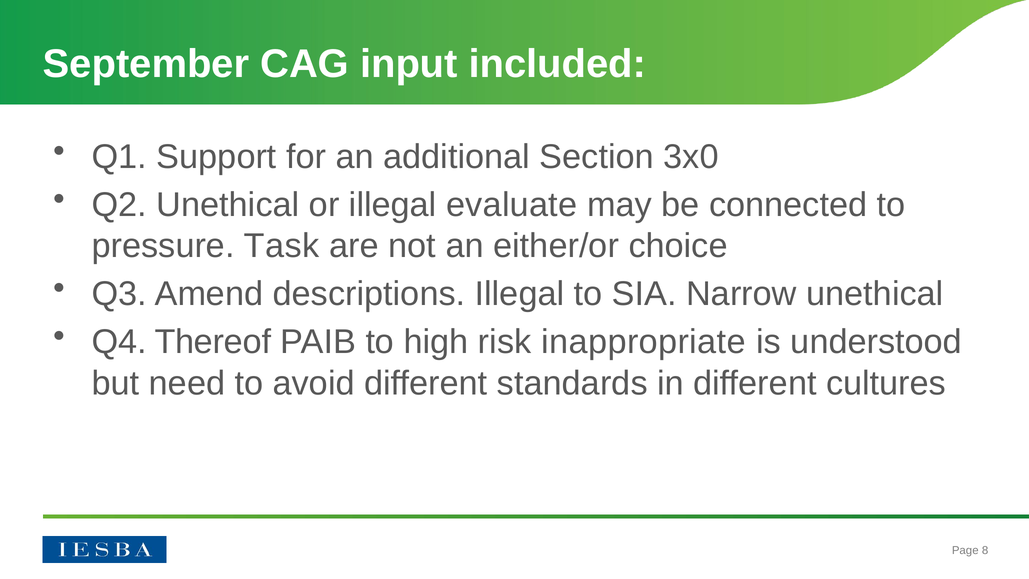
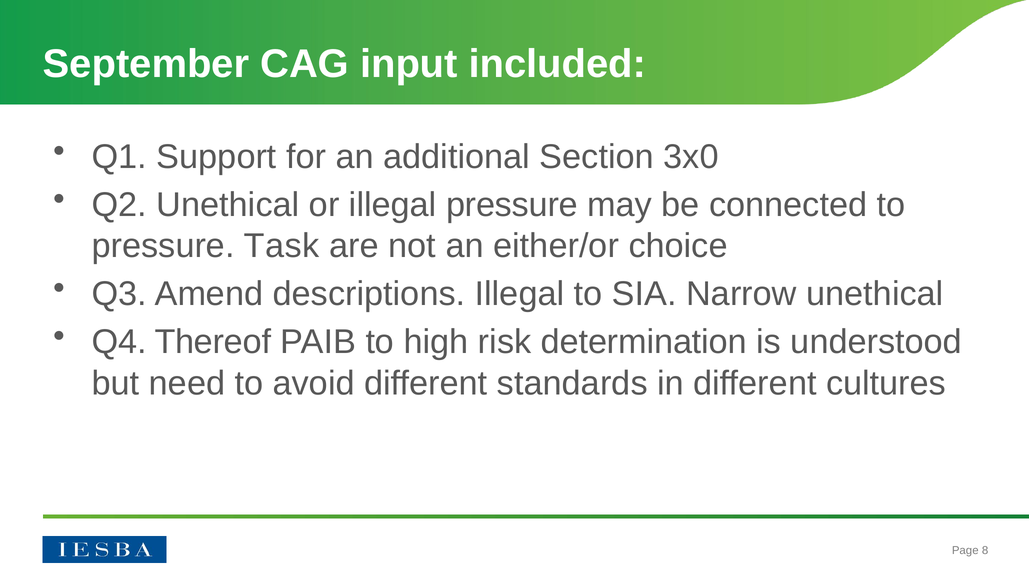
illegal evaluate: evaluate -> pressure (512, 205)
inappropriate: inappropriate -> determination (644, 342)
